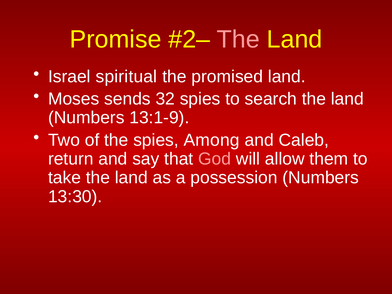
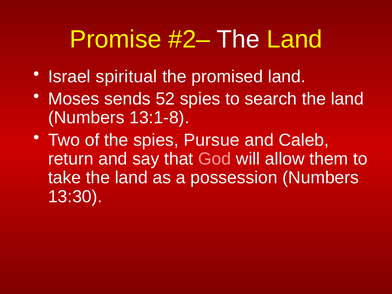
The colour: pink -> white (238, 39)
32: 32 -> 52 (165, 99)
13:1-9: 13:1-9 -> 13:1-8 (159, 118)
Among: Among -> Pursue (212, 140)
